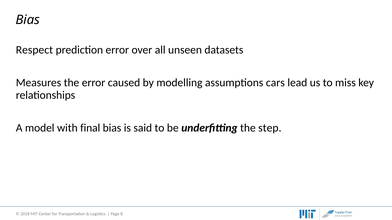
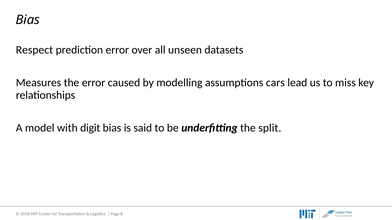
final: final -> digit (90, 128)
step: step -> split (270, 128)
